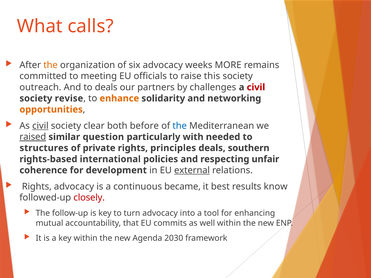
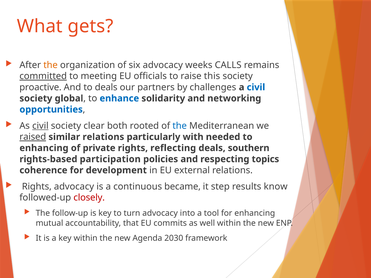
calls: calls -> gets (91, 26)
MORE: MORE -> CALLS (228, 65)
committed underline: none -> present (43, 76)
outreach: outreach -> proactive (40, 87)
civil colour: red -> blue (256, 87)
revise: revise -> global (69, 98)
enhance colour: orange -> blue (119, 98)
opportunities colour: orange -> blue (51, 110)
before: before -> rooted (144, 126)
similar question: question -> relations (103, 137)
structures: structures -> enhancing (44, 148)
principles: principles -> reflecting (173, 148)
international: international -> participation (110, 159)
unfair: unfair -> topics (265, 159)
external underline: present -> none (192, 170)
best: best -> step (220, 187)
